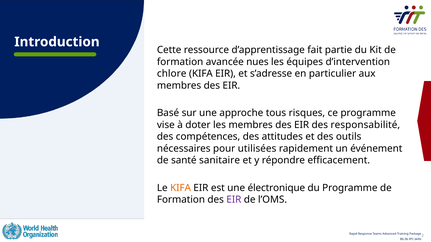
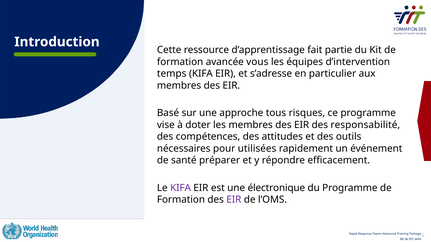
nues: nues -> vous (257, 62)
chlore: chlore -> temps (172, 74)
sanitaire: sanitaire -> préparer (220, 161)
KIFA colour: orange -> purple (181, 188)
